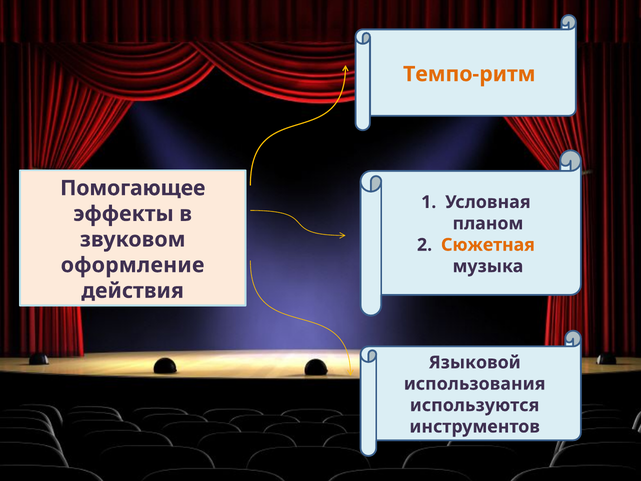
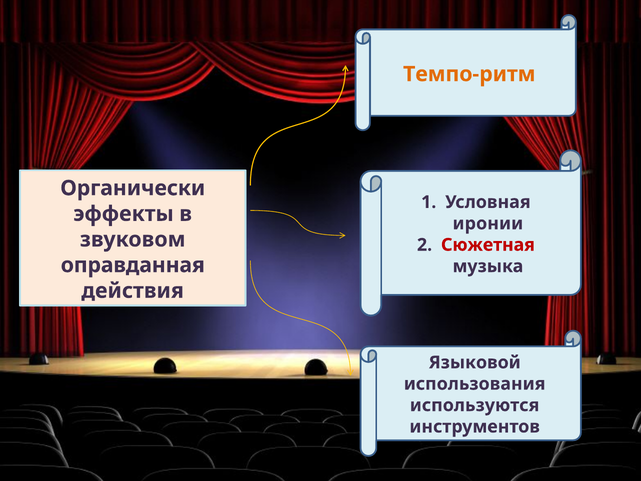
Помогающее: Помогающее -> Органически (133, 188)
планом: планом -> иронии (488, 223)
Сюжетная colour: orange -> red (488, 245)
оформление: оформление -> оправданная (133, 265)
